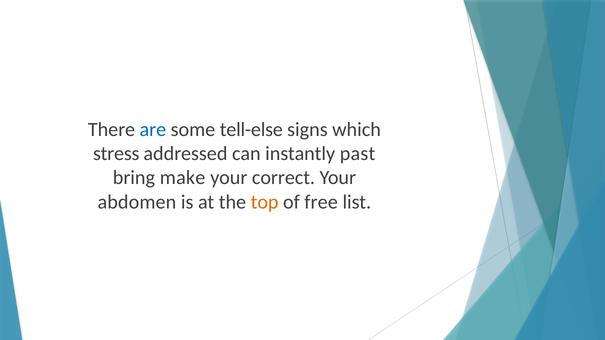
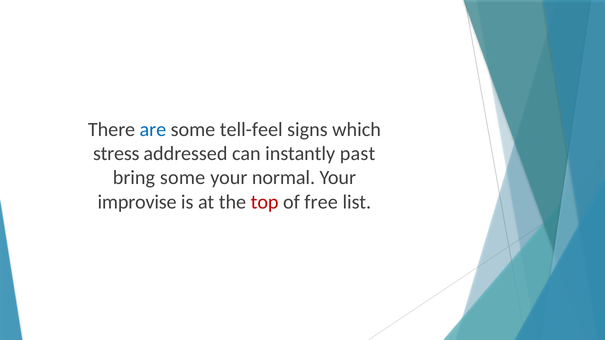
tell-else: tell-else -> tell-feel (251, 130)
bring make: make -> some (183, 178)
correct: correct -> normal (284, 178)
abdomen: abdomen -> improvise (137, 202)
top colour: orange -> red (265, 202)
